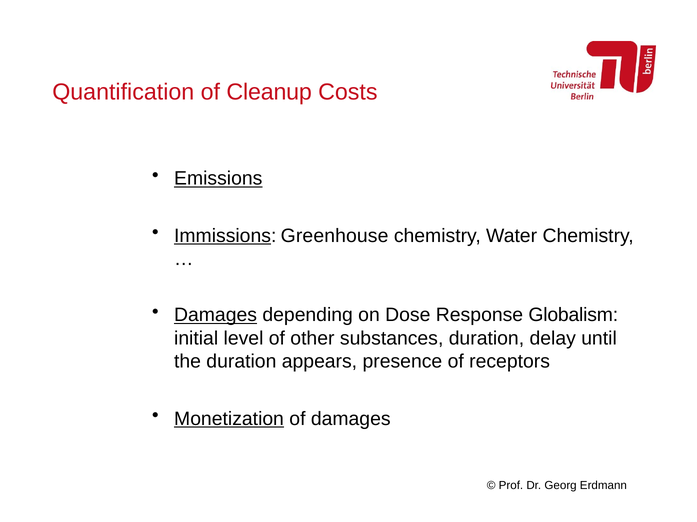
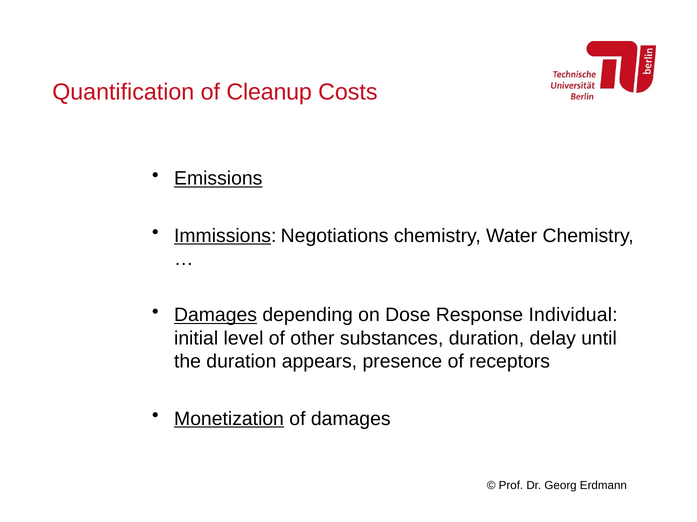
Greenhouse: Greenhouse -> Negotiations (335, 236)
Globalism: Globalism -> Individual (573, 315)
